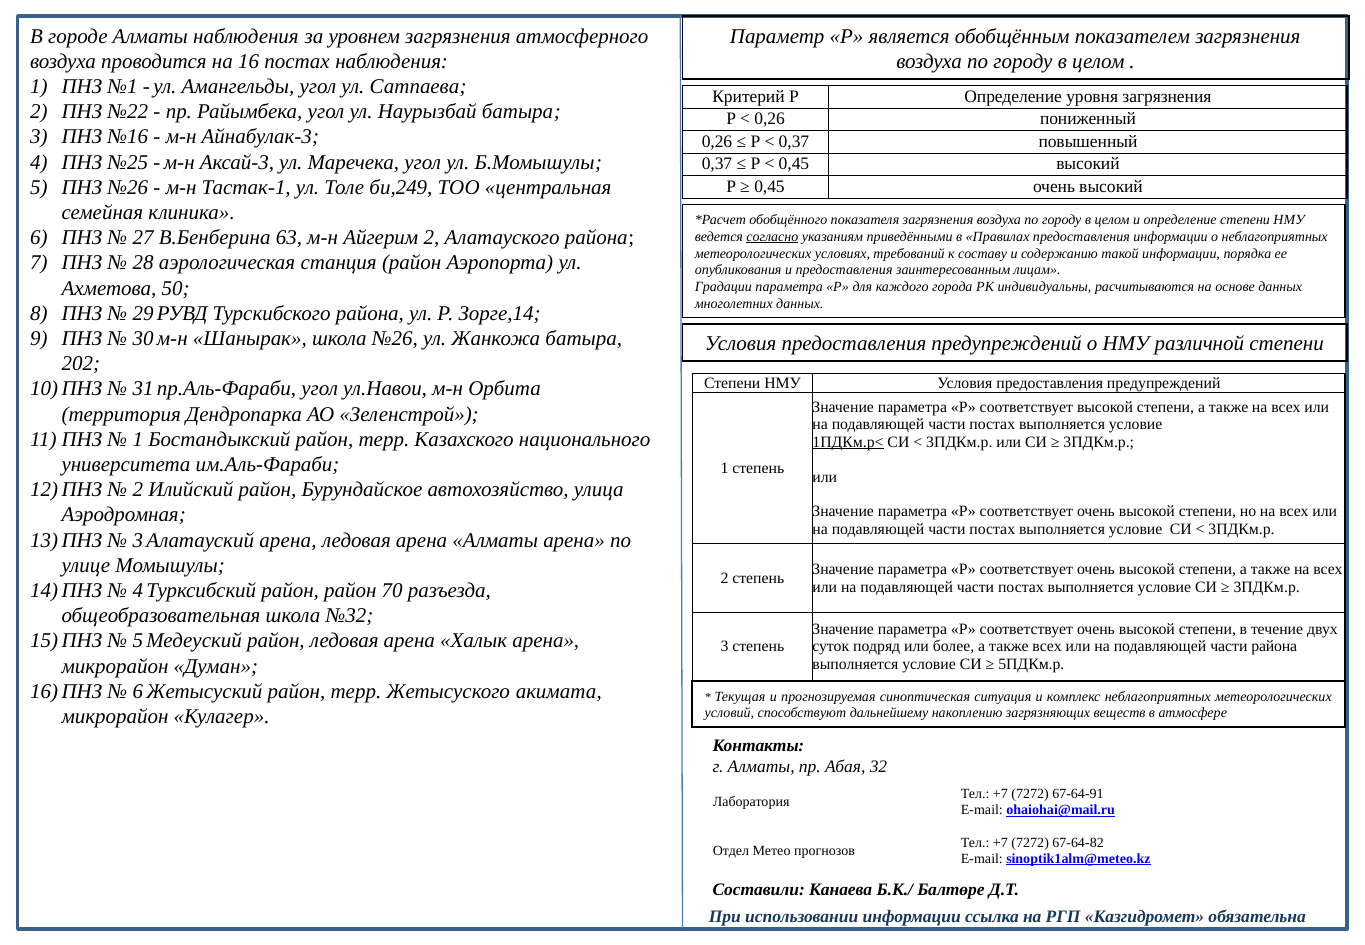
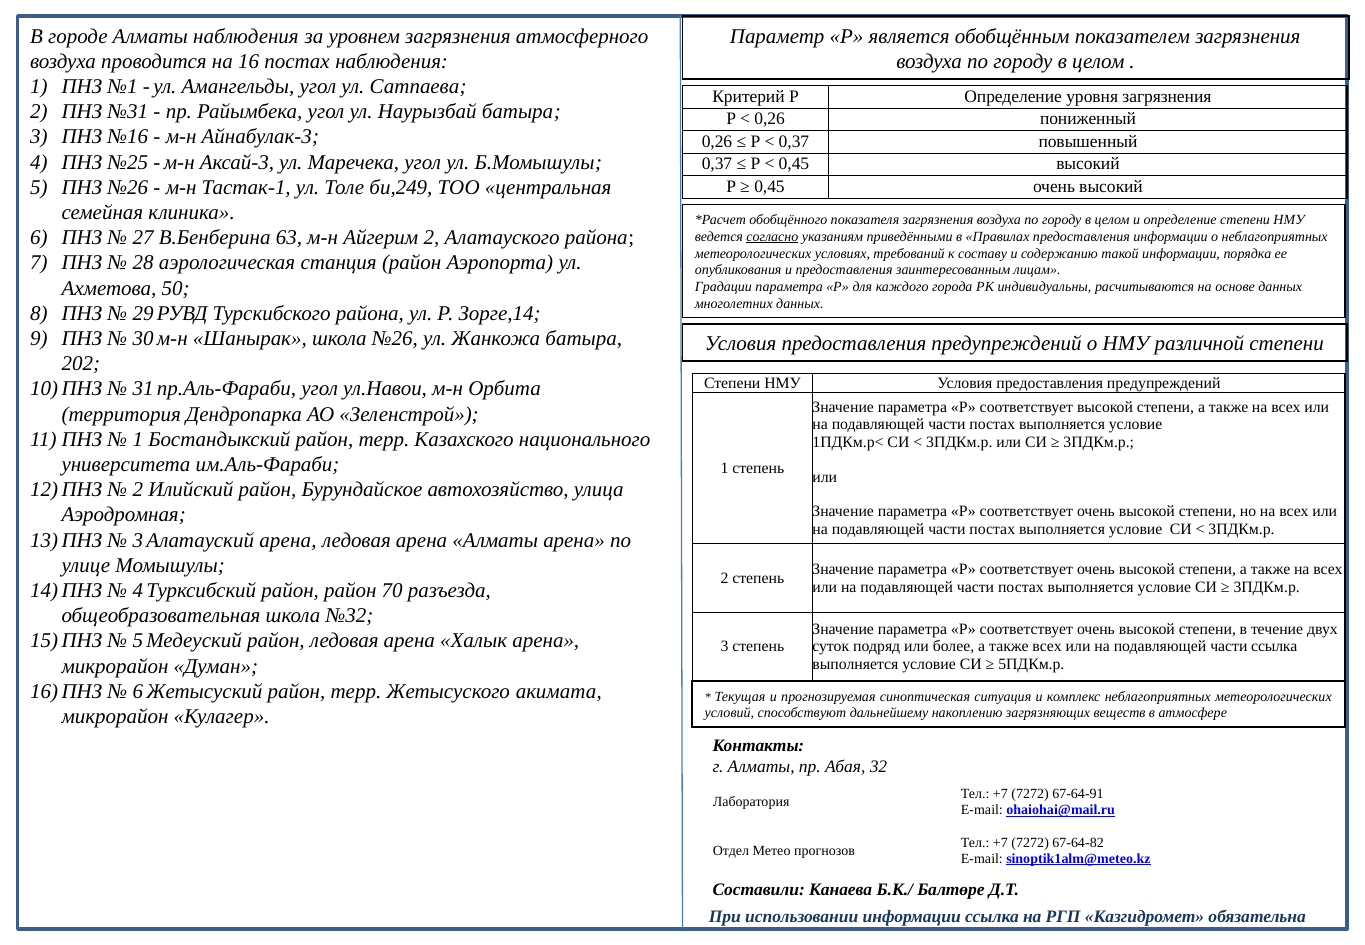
№22: №22 -> №31 (128, 112)
1ПДКм.р< underline: present -> none (848, 442)
части района: района -> ссылка (1274, 646)
